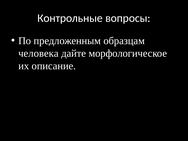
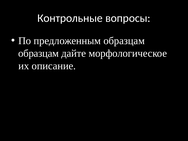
человека: человека -> образцам (39, 53)
